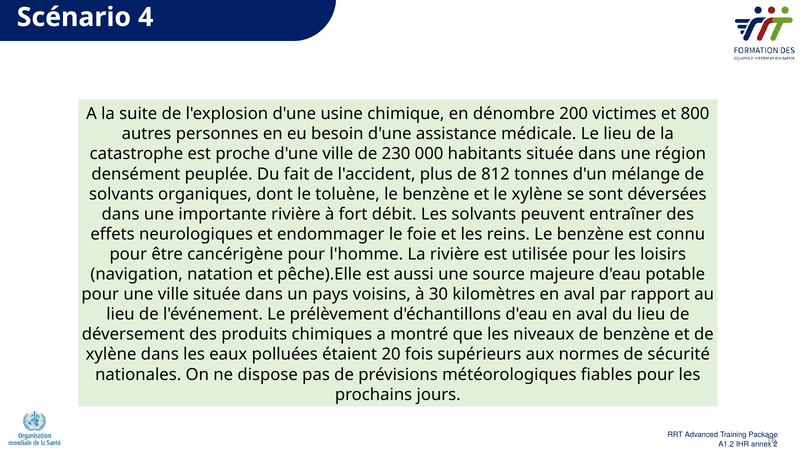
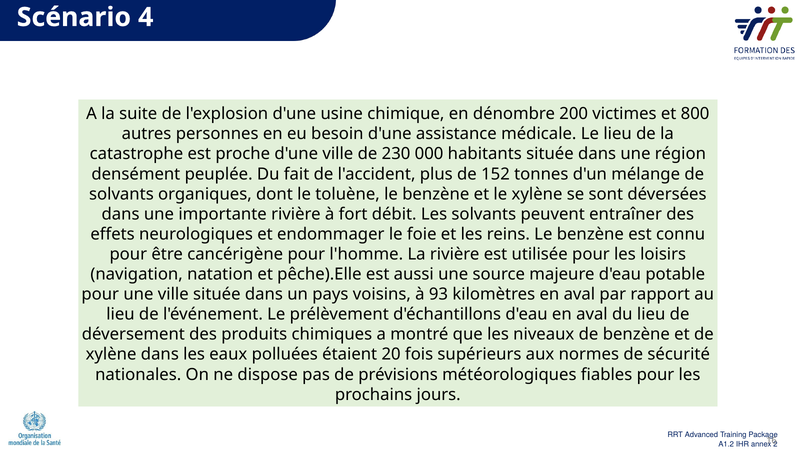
812: 812 -> 152 (495, 174)
30: 30 -> 93 (438, 294)
